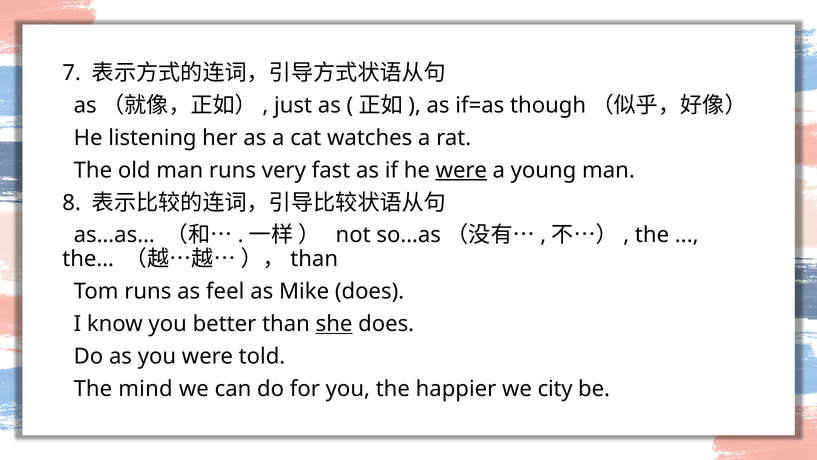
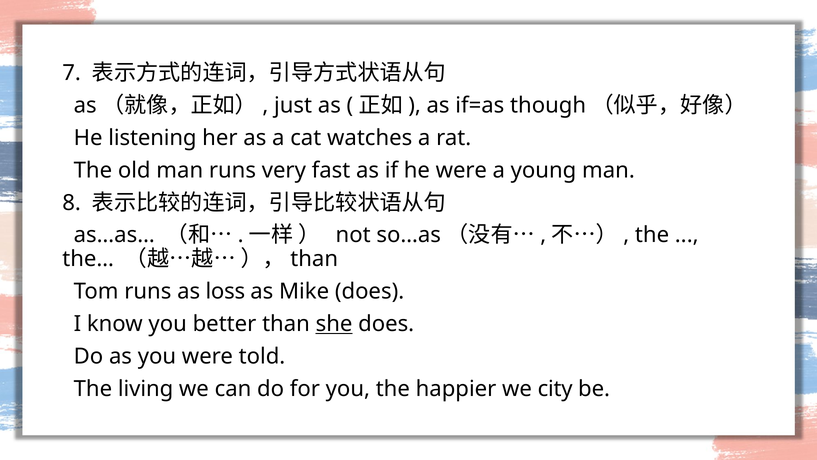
were underline: present -> none (461, 170)
feel: feel -> loss (225, 291)
mind: mind -> living (146, 388)
